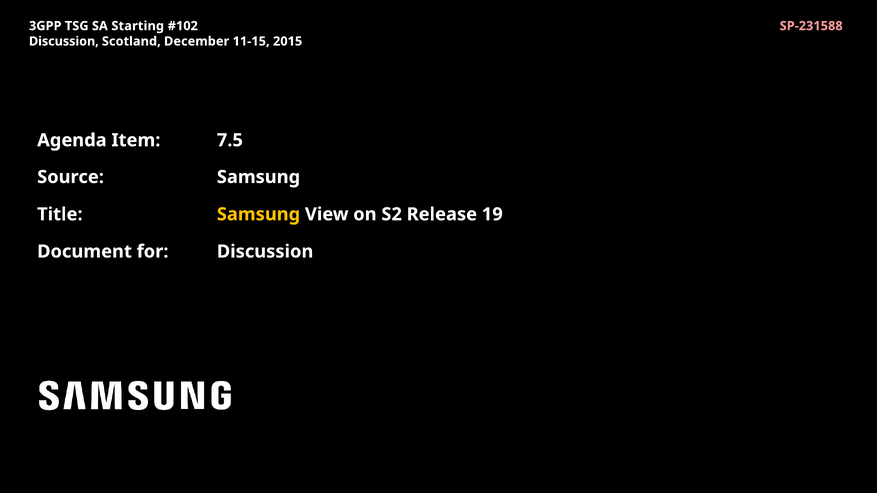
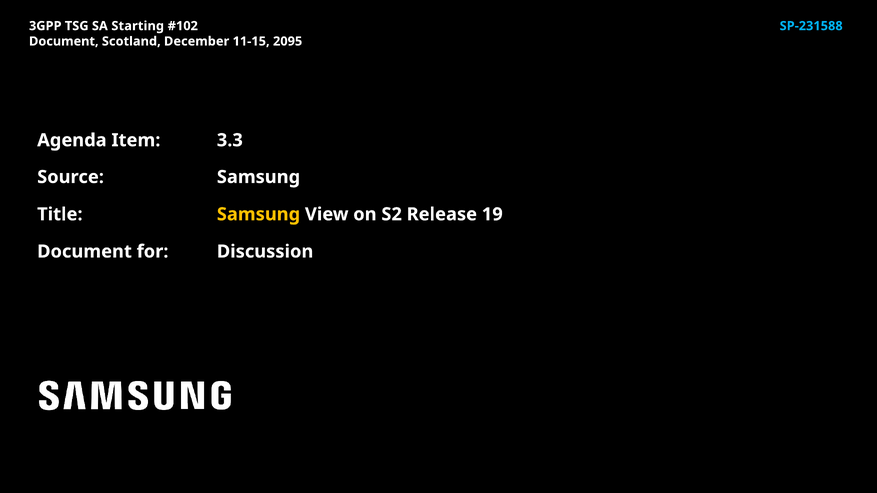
SP-231588 colour: pink -> light blue (811, 26)
Discussion: Discussion -> Document (64, 41)
2015: 2015 -> 2095 (288, 41)
7.5: 7.5 -> 3.3 (230, 140)
